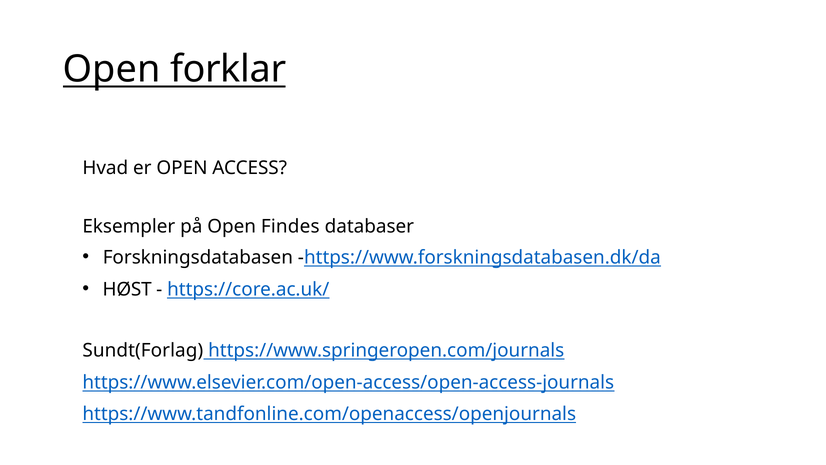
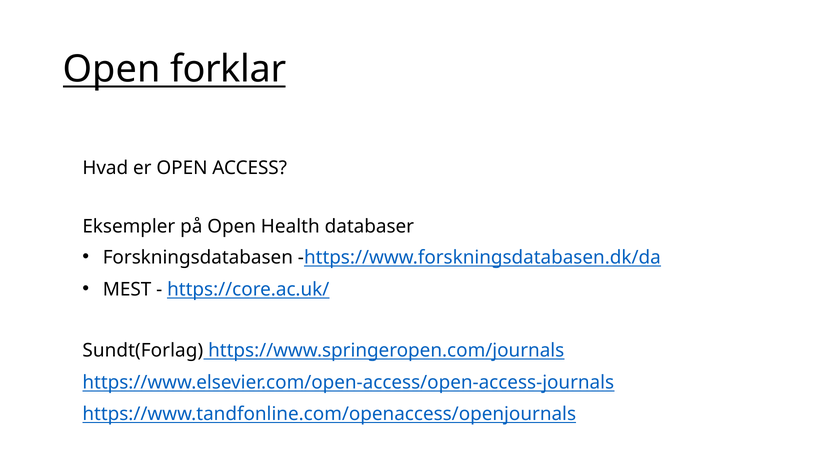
Findes: Findes -> Health (290, 226)
HØST: HØST -> MEST (127, 289)
